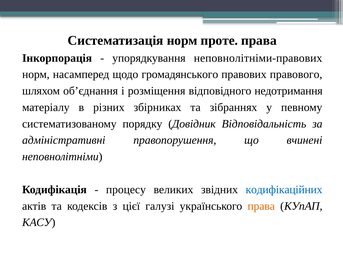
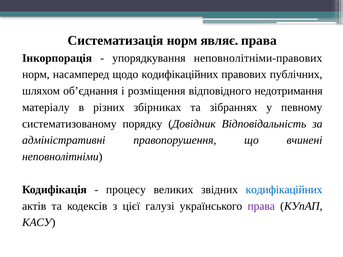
проте: проте -> являє (219, 41)
щодо громадянського: громадянського -> кодифікаційних (180, 75)
правового: правового -> публічних (296, 75)
права colour: orange -> purple (261, 206)
